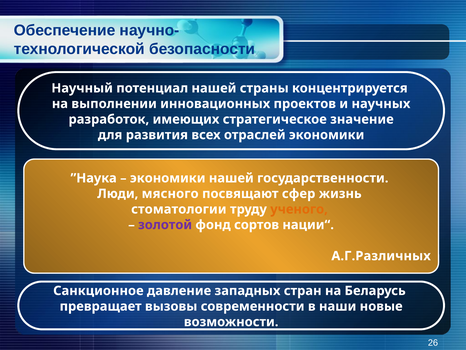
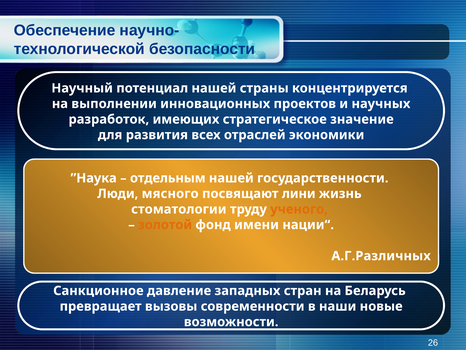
экономики: экономики -> отдельным (168, 178)
сфер: сфер -> лини (299, 193)
золотой colour: purple -> orange (165, 225)
сортов: сортов -> имени (256, 225)
